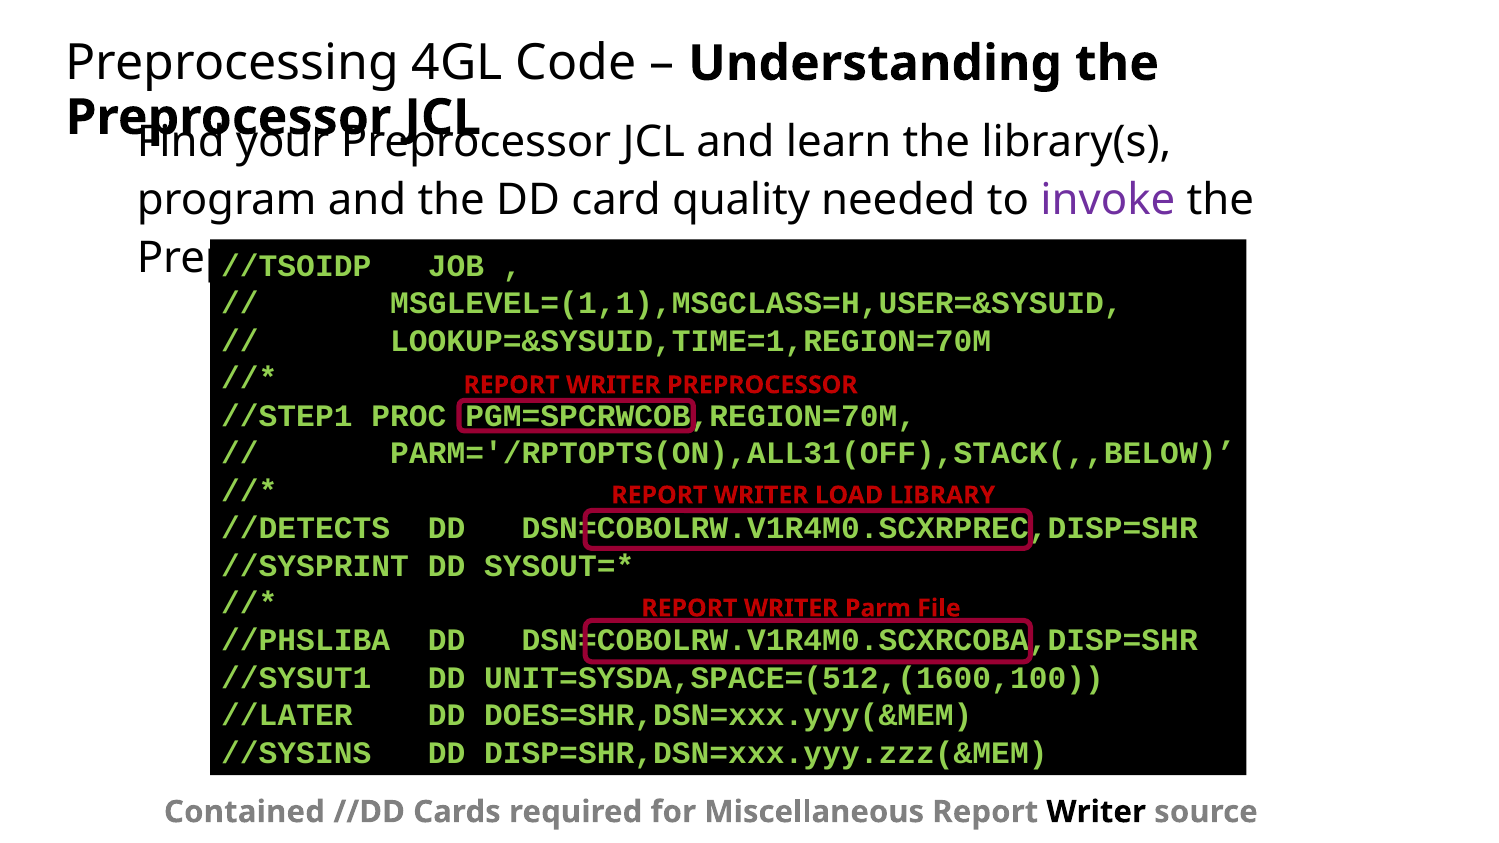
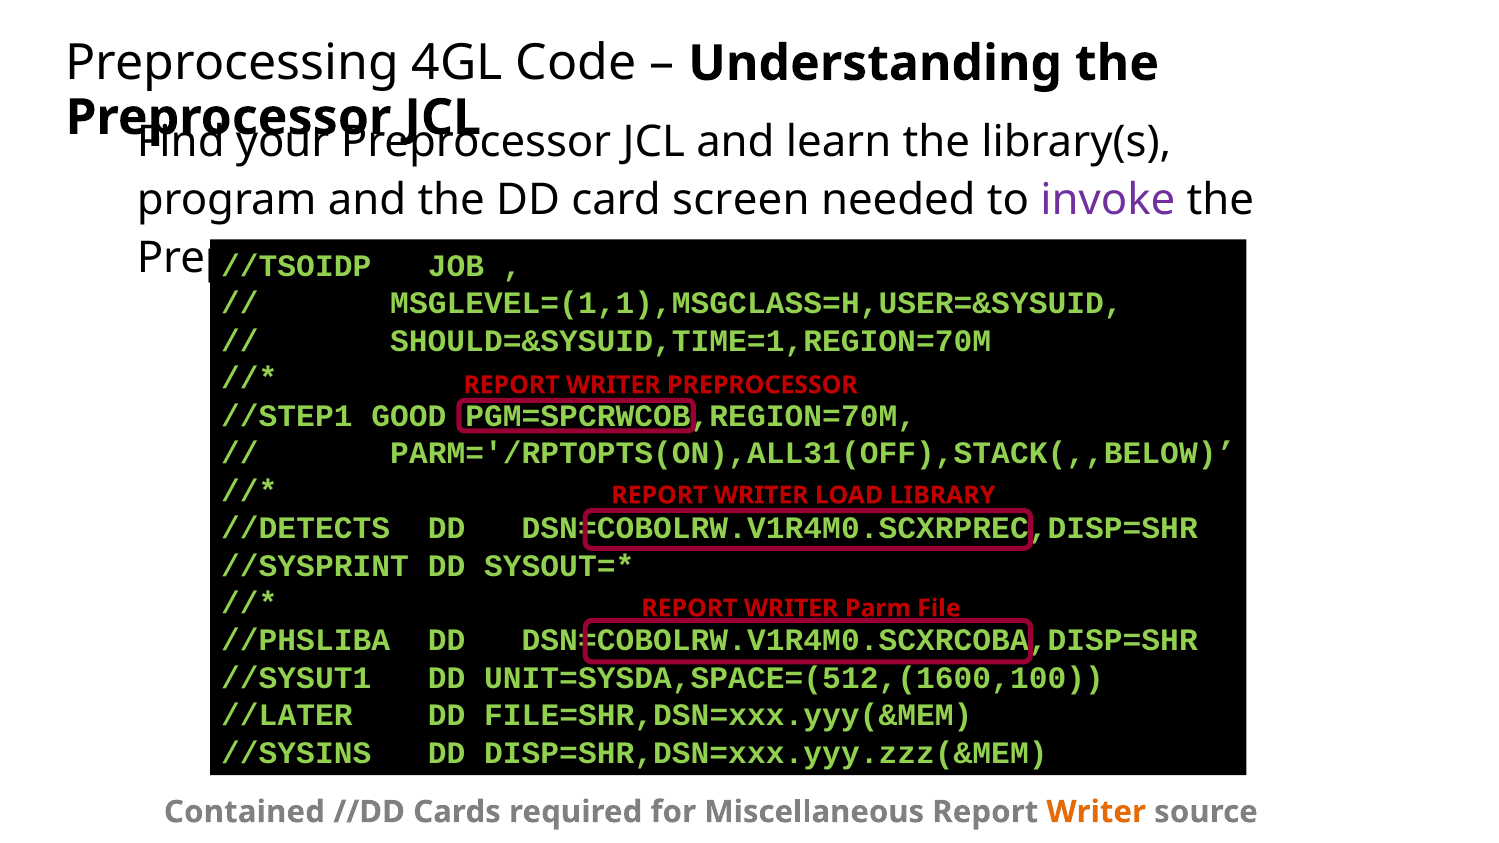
quality: quality -> screen (741, 200)
LOOKUP=&SYSUID,TIME=1,REGION=70M: LOOKUP=&SYSUID,TIME=1,REGION=70M -> SHOULD=&SYSUID,TIME=1,REGION=70M (691, 341)
PROC: PROC -> GOOD (409, 416)
DOES=SHR,DSN=xxx.yyy(&MEM: DOES=SHR,DSN=xxx.yyy(&MEM -> FILE=SHR,DSN=xxx.yyy(&MEM (728, 716)
Writer colour: black -> orange (1096, 812)
